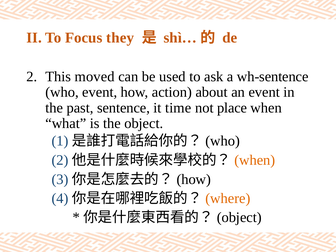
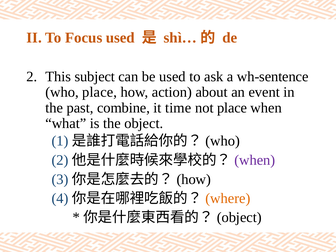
Focus they: they -> used (120, 38)
moved: moved -> subject (95, 76)
who event: event -> place (100, 92)
sentence: sentence -> combine (123, 108)
when colour: orange -> purple (255, 160)
